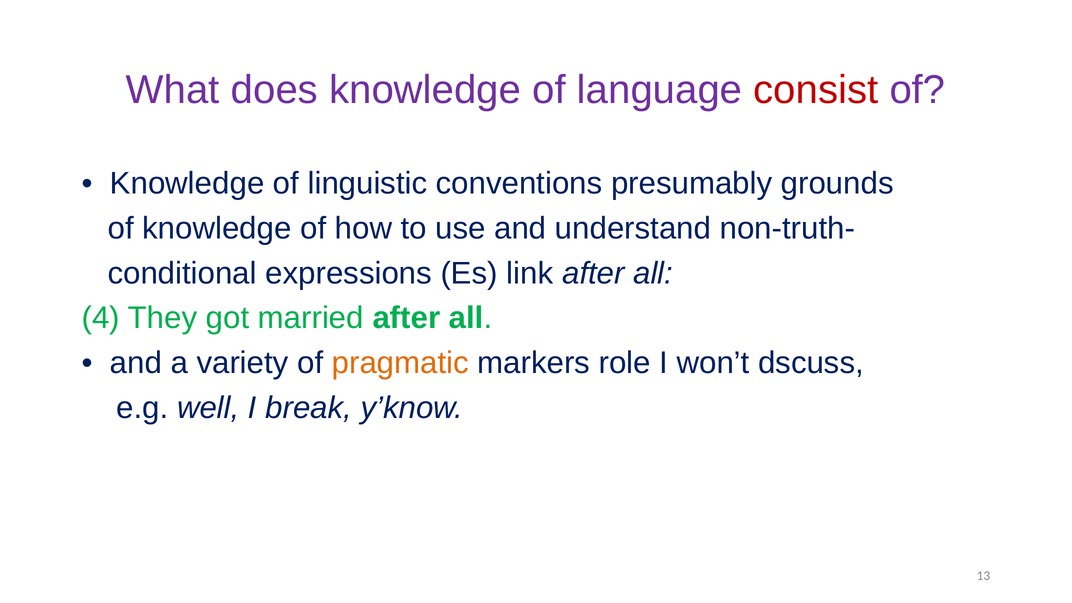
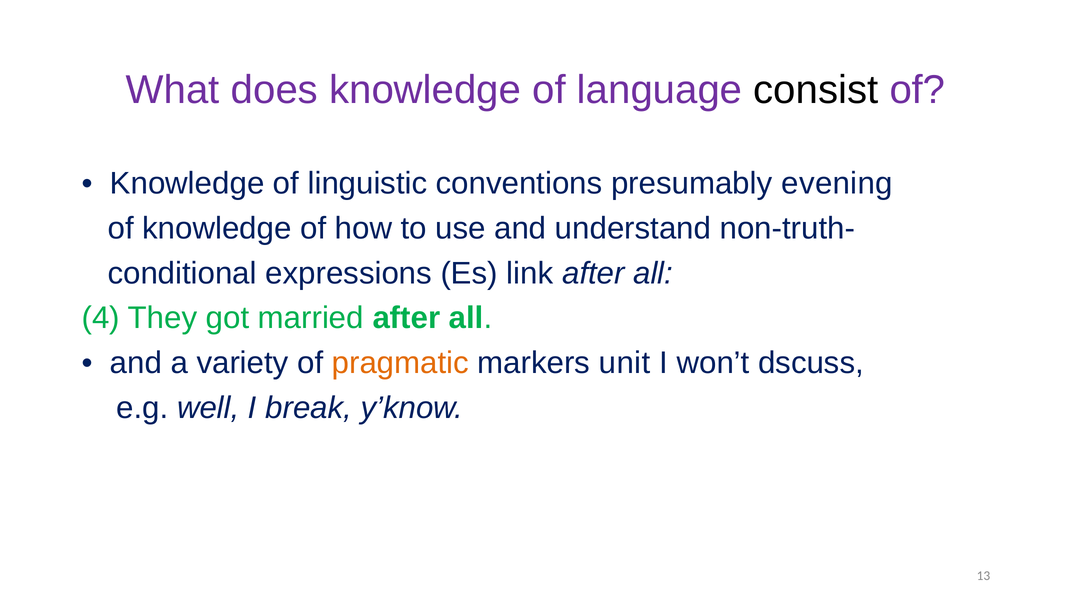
consist colour: red -> black (816, 90)
grounds: grounds -> evening (837, 183)
role: role -> unit (625, 363)
